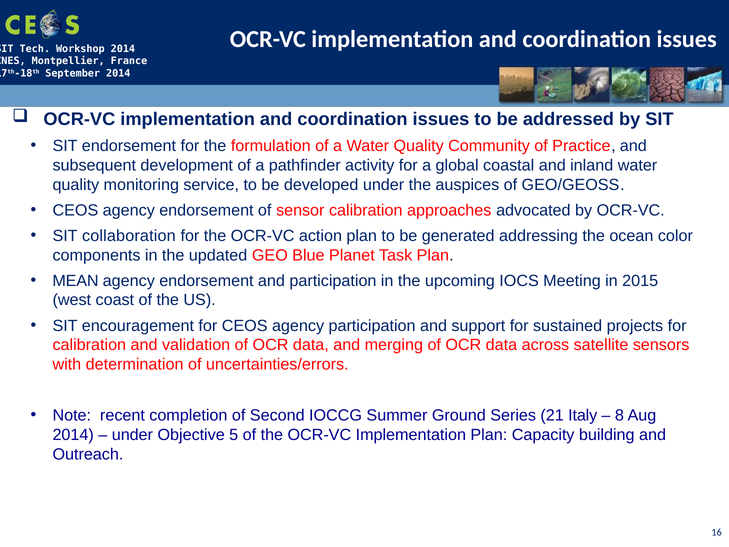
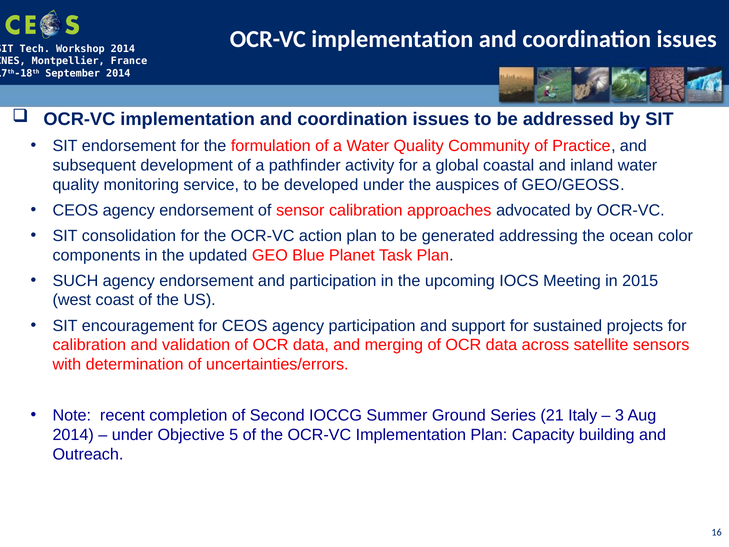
collaboration: collaboration -> consolidation (129, 236)
MEAN: MEAN -> SUCH (75, 281)
8: 8 -> 3 (619, 415)
